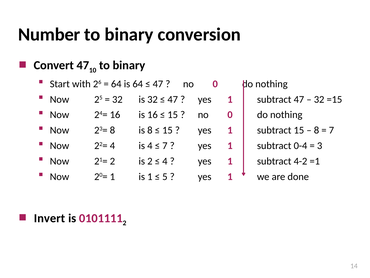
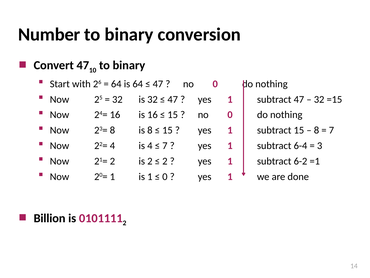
0-4: 0-4 -> 6-4 (300, 145)
4: 4 -> 2 (165, 161)
4-2: 4-2 -> 6-2 (300, 161)
5: 5 -> 0 (165, 176)
Invert: Invert -> Billion (50, 218)
